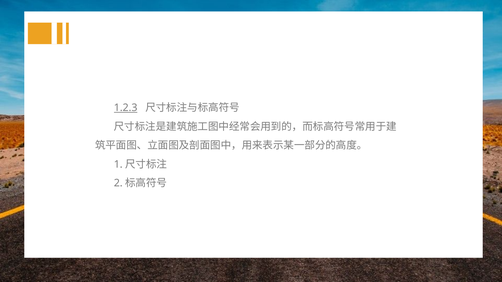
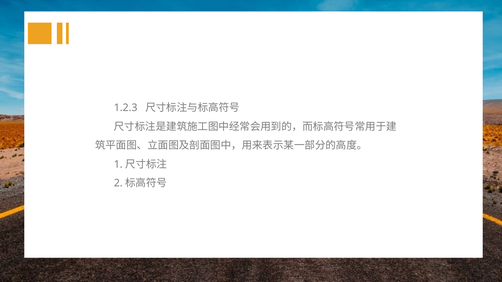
1.2.3 underline: present -> none (126, 108)
